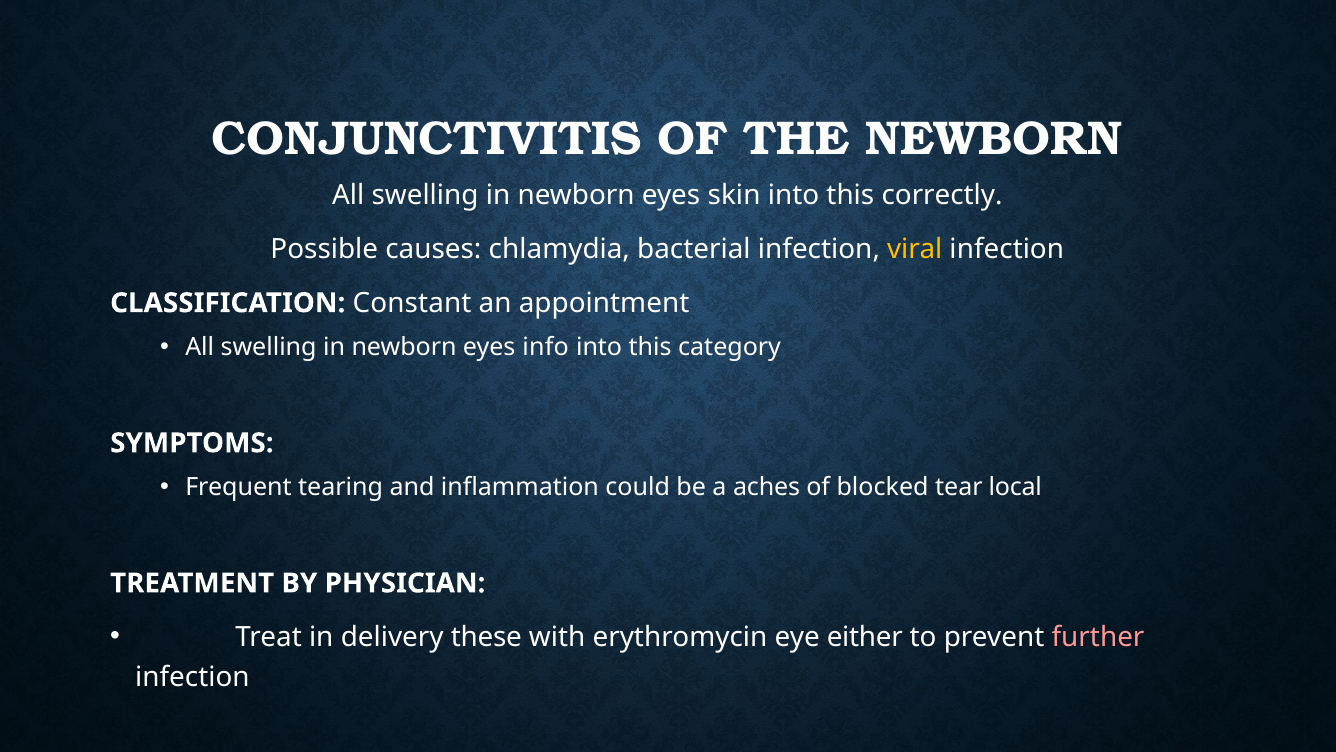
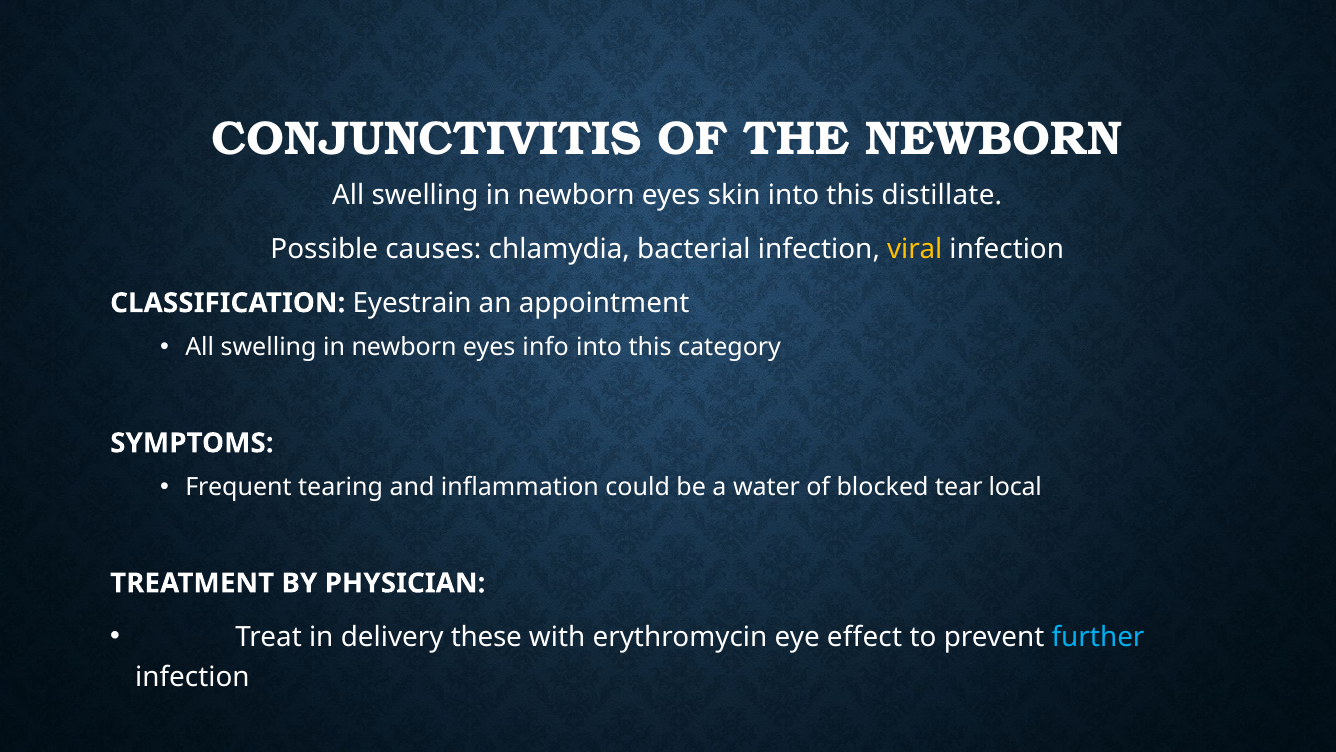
correctly: correctly -> distillate (942, 195)
Constant: Constant -> Eyestrain (412, 303)
aches: aches -> water (767, 487)
either: either -> effect (865, 637)
further colour: pink -> light blue (1098, 637)
